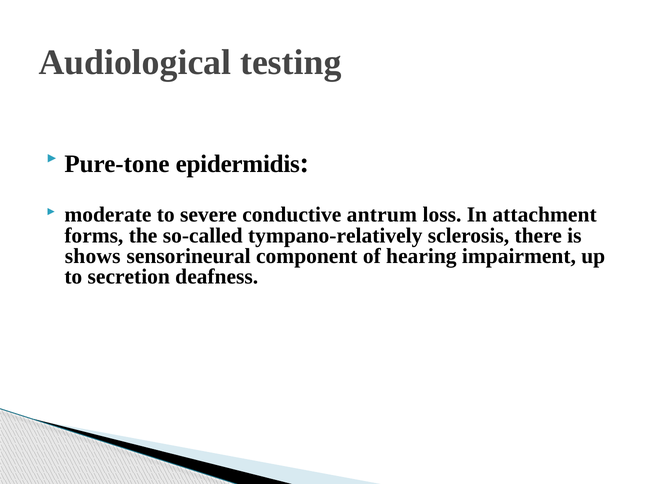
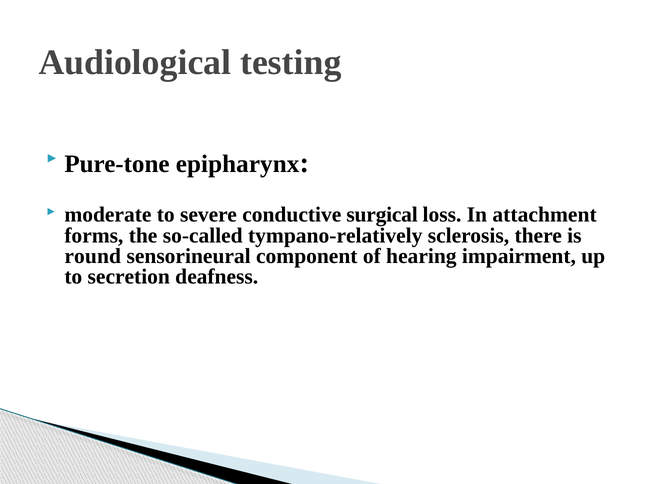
epidermidis: epidermidis -> epipharynx (238, 164)
antrum: antrum -> surgical (382, 215)
shows: shows -> round (93, 256)
